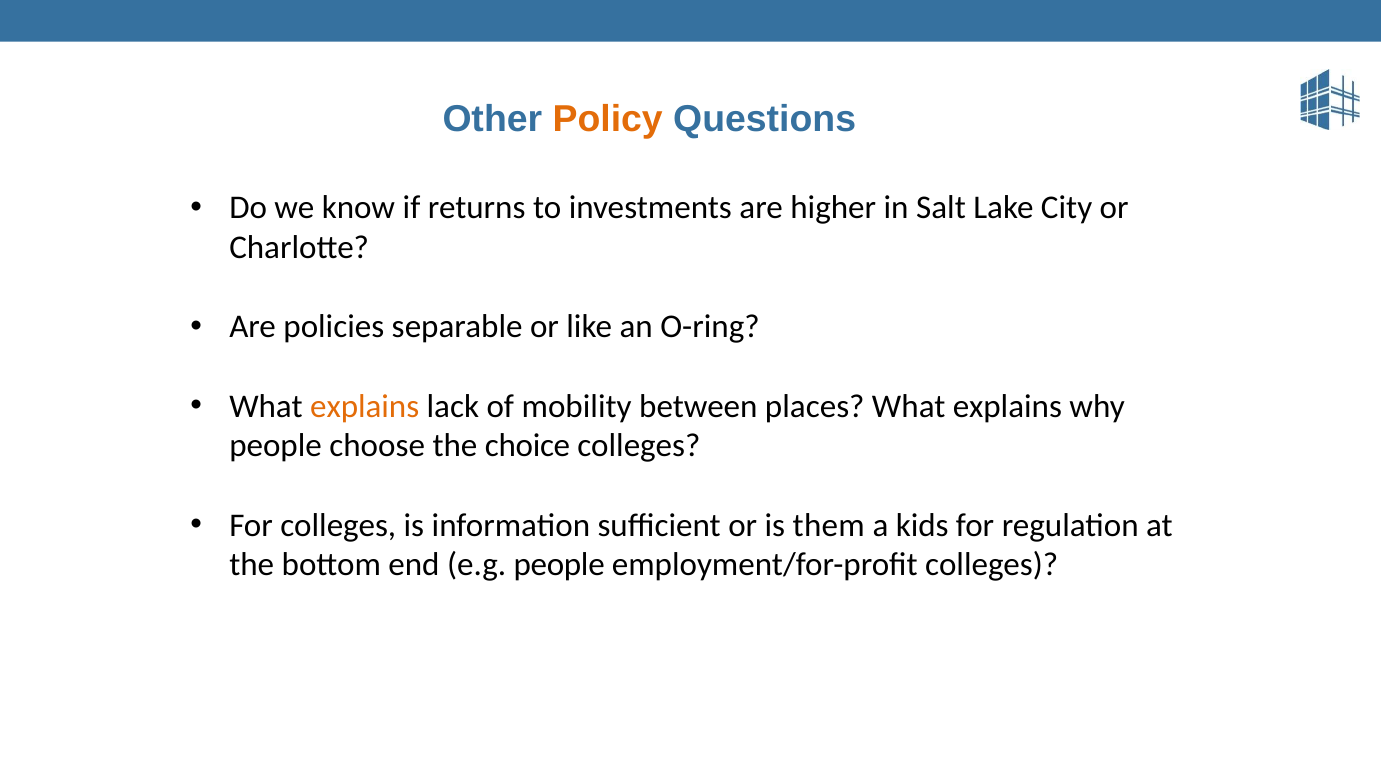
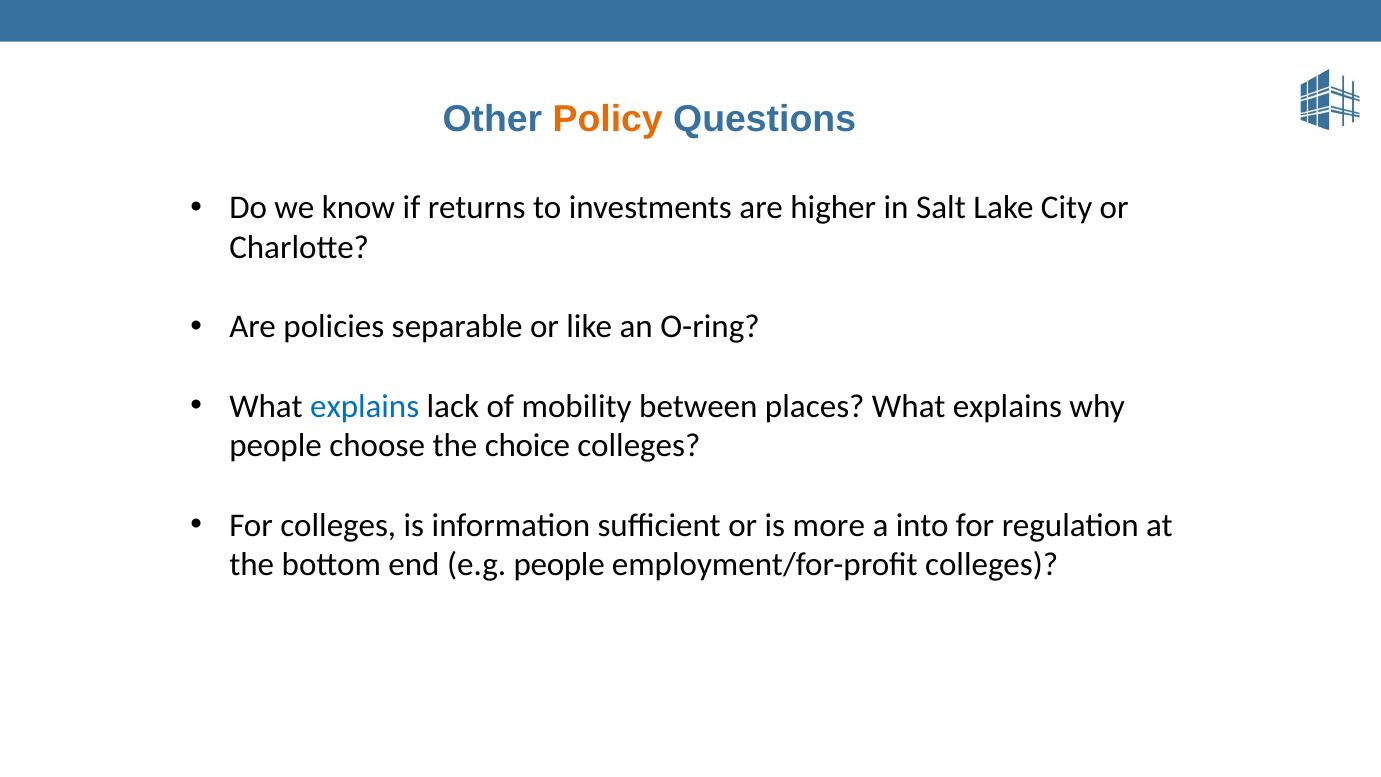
explains colour: orange -> blue (365, 406)
them: them -> more (829, 525)
kids: kids -> into (922, 525)
